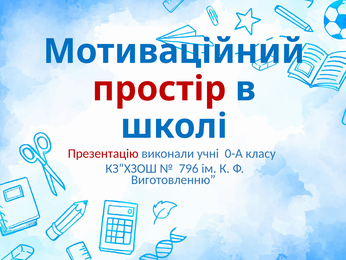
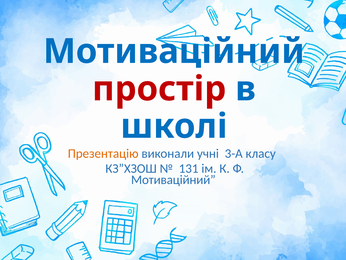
Презентацію colour: red -> orange (103, 153)
0-А: 0-А -> 3-А (234, 153)
796: 796 -> 131 (189, 168)
Виготовленню: Виготовленню -> Мотиваційний (173, 180)
